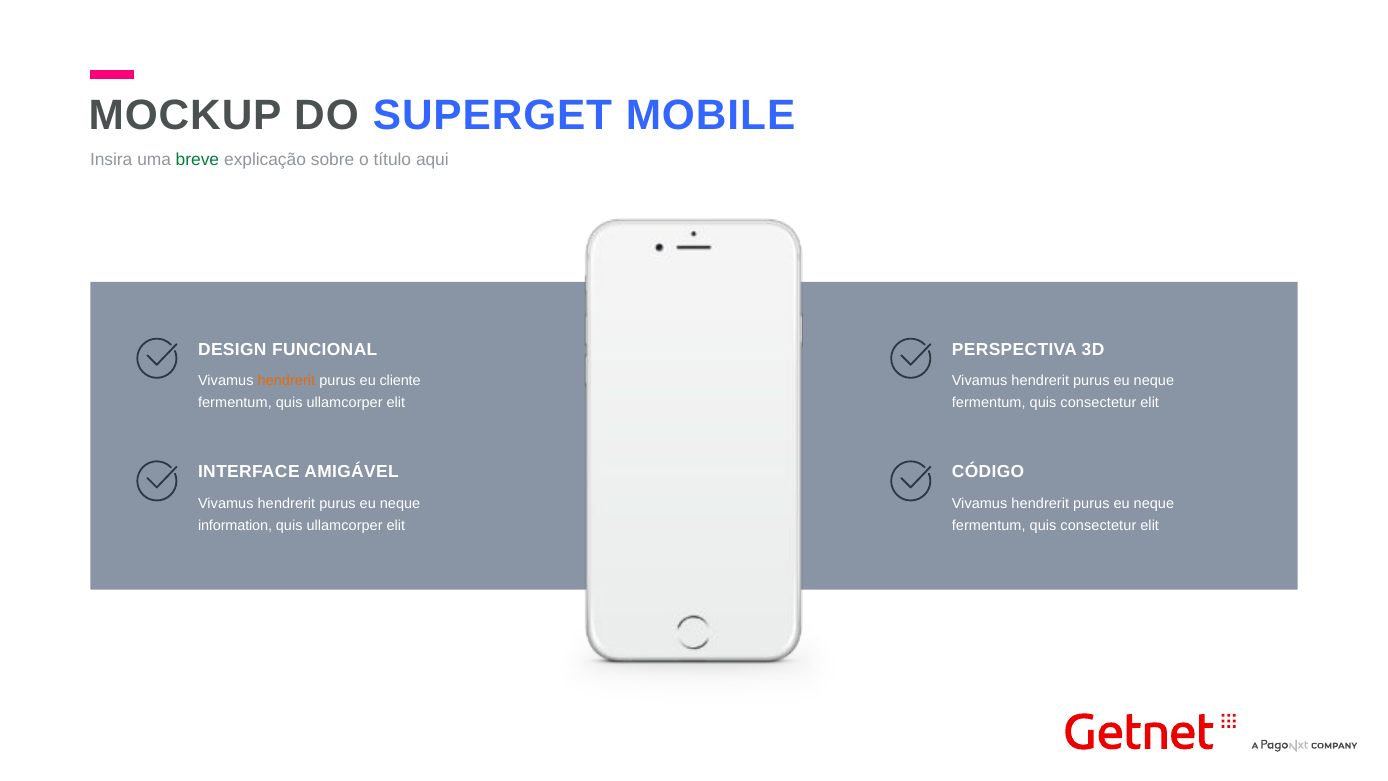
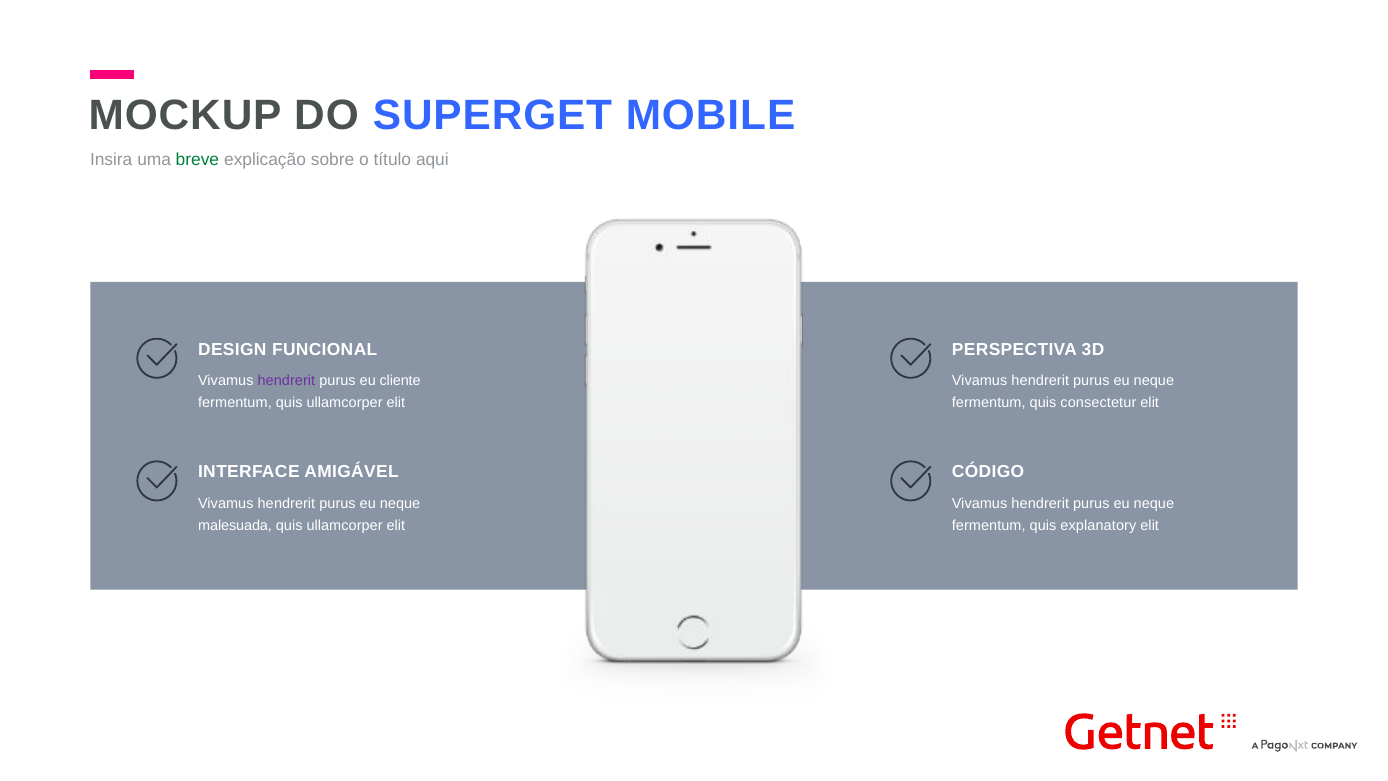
hendrerit colour: orange -> purple (286, 381)
information: information -> malesuada (235, 526)
consectetur: consectetur -> explanatory (1098, 526)
